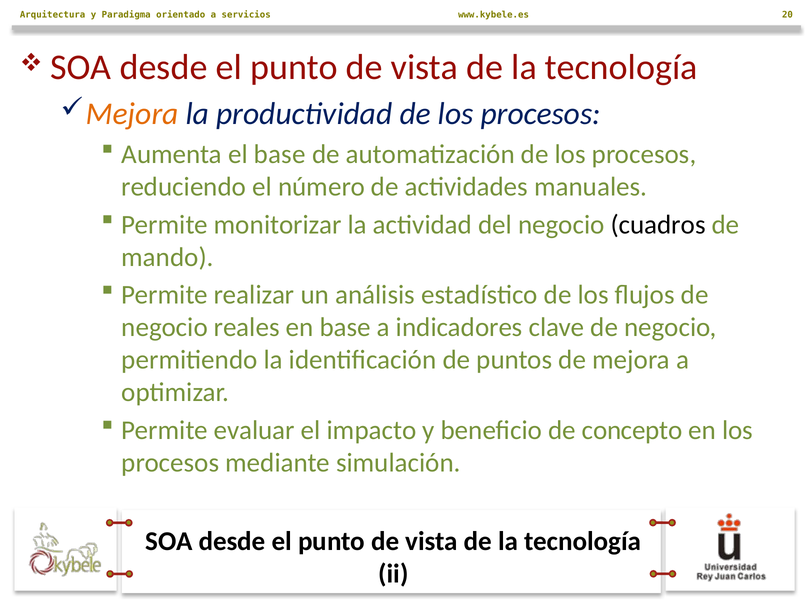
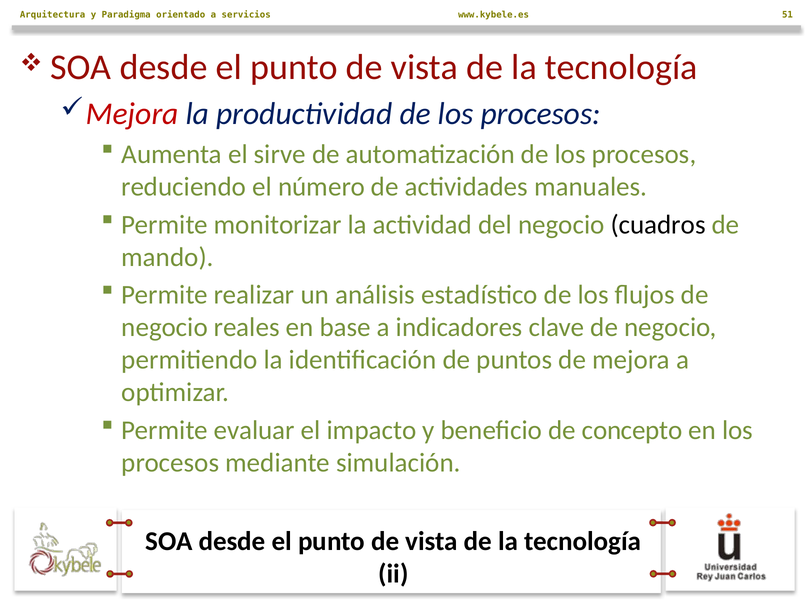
20: 20 -> 51 (787, 15)
Mejora colour: orange -> red (132, 114)
el base: base -> sirve (280, 154)
